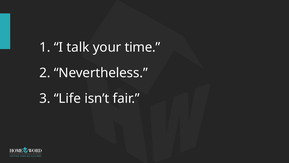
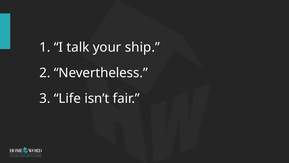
time: time -> ship (142, 47)
